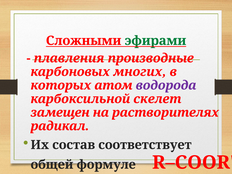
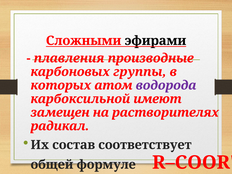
эфирами colour: green -> black (155, 41)
многих: многих -> группы (140, 72)
скелет: скелет -> имеют (158, 99)
